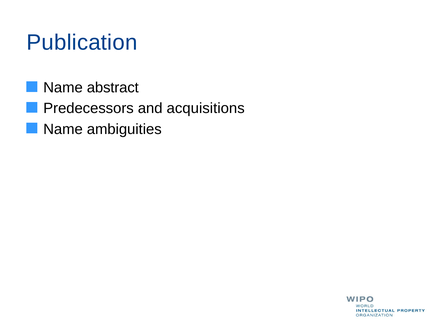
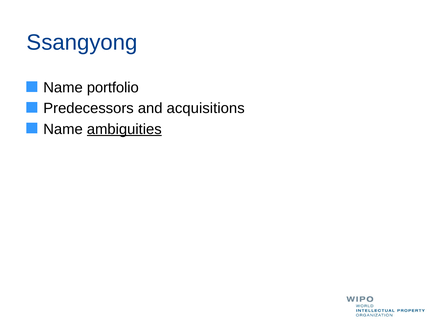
Publication: Publication -> Ssangyong (82, 43)
abstract: abstract -> portfolio (113, 88)
ambiguities underline: none -> present (124, 129)
